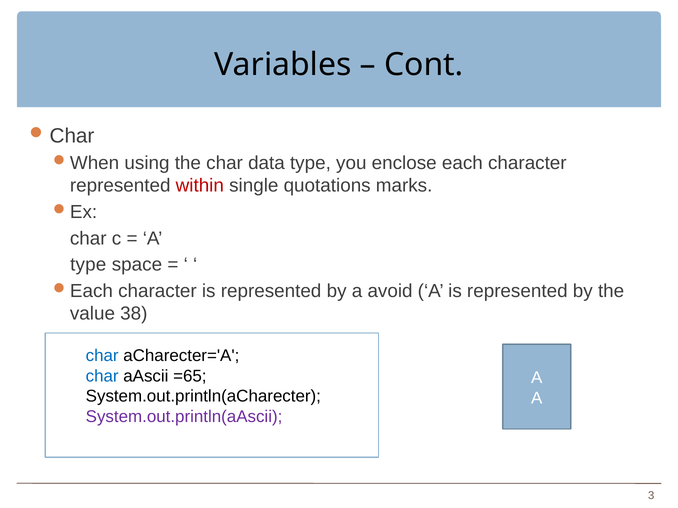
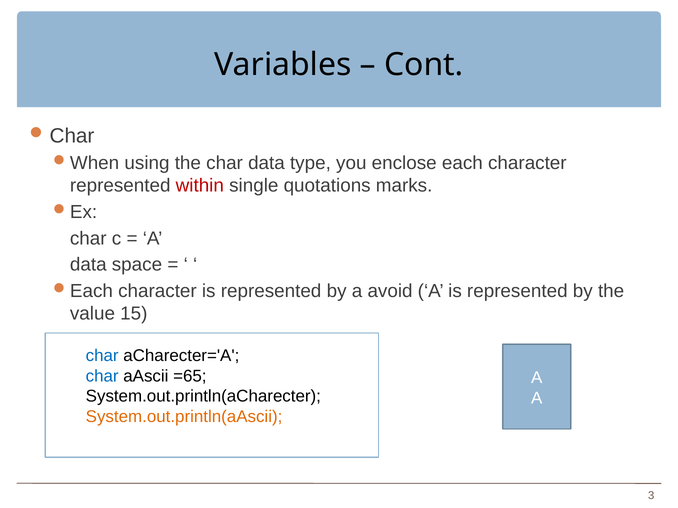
type: type -> data (88, 265)
38: 38 -> 15 (134, 314)
System.out.println(aAscii colour: purple -> orange (184, 417)
